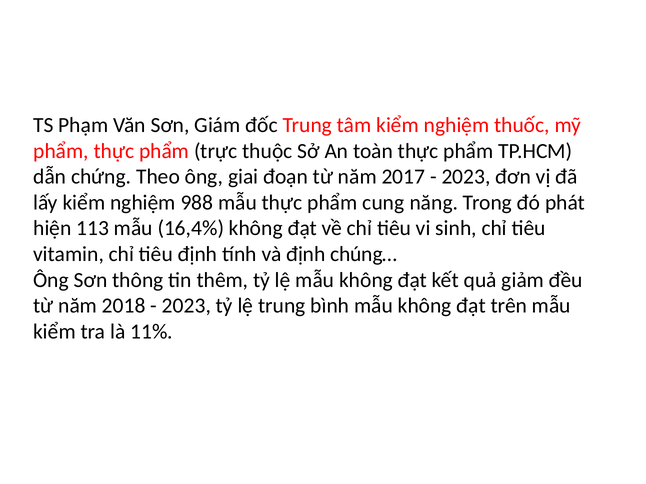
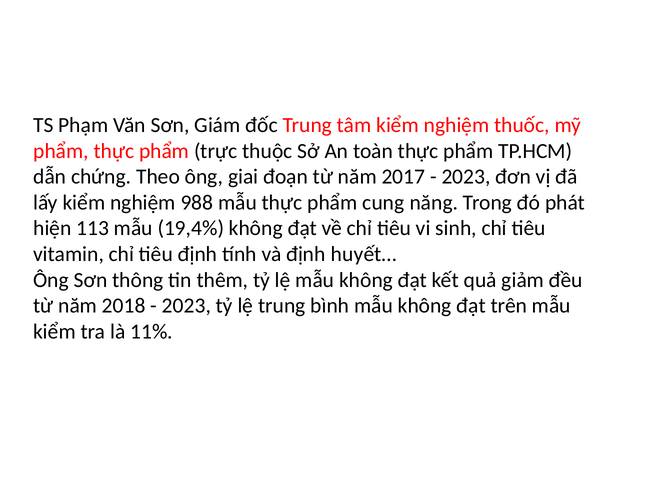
16,4%: 16,4% -> 19,4% (191, 229)
chúng…: chúng… -> huyết… (364, 254)
